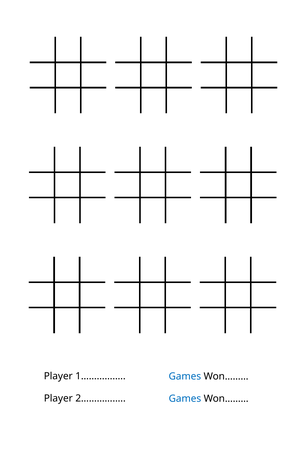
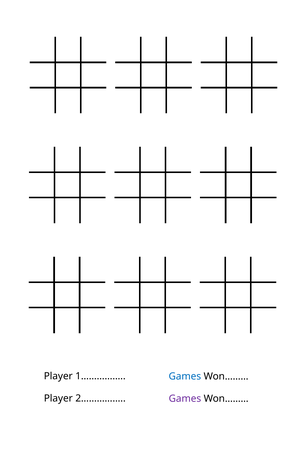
Games colour: blue -> purple (185, 399)
